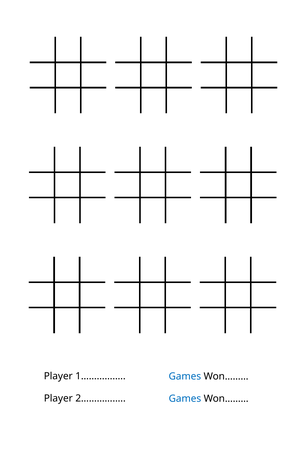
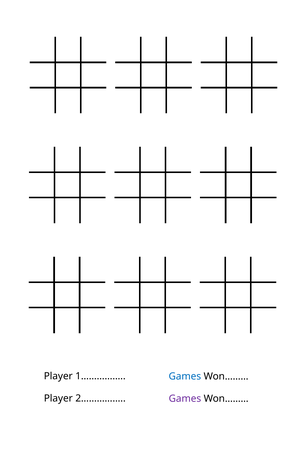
Games colour: blue -> purple (185, 399)
